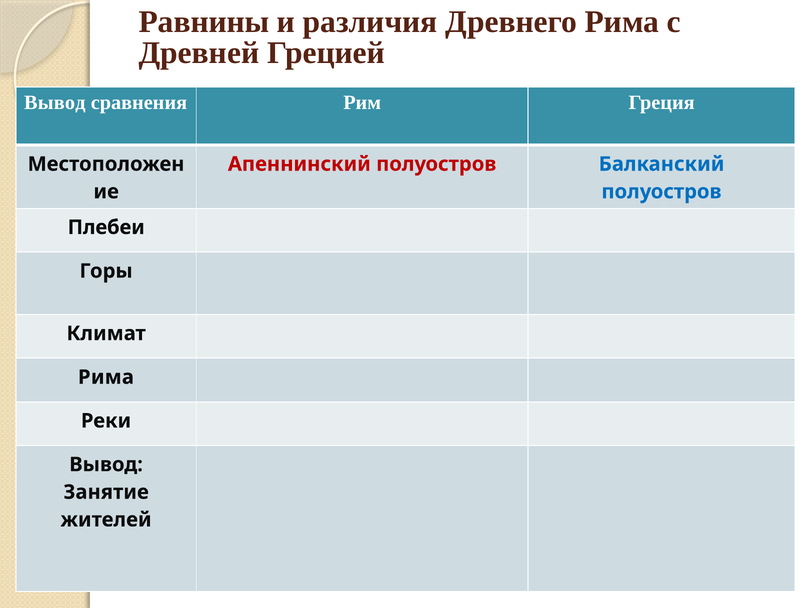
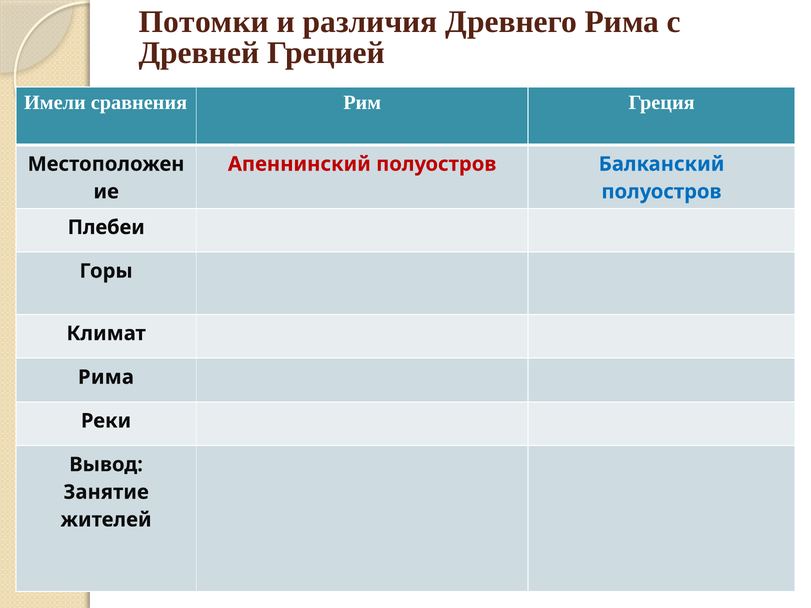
Равнины: Равнины -> Потомки (204, 22)
Вывод: Вывод -> Имели (55, 102)
